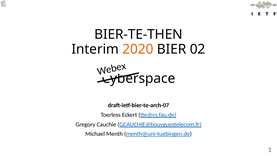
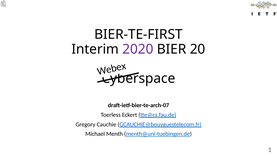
BIER-TE-THEN: BIER-TE-THEN -> BIER-TE-FIRST (138, 34)
2020 colour: orange -> purple (138, 49)
02: 02 -> 20 (198, 49)
